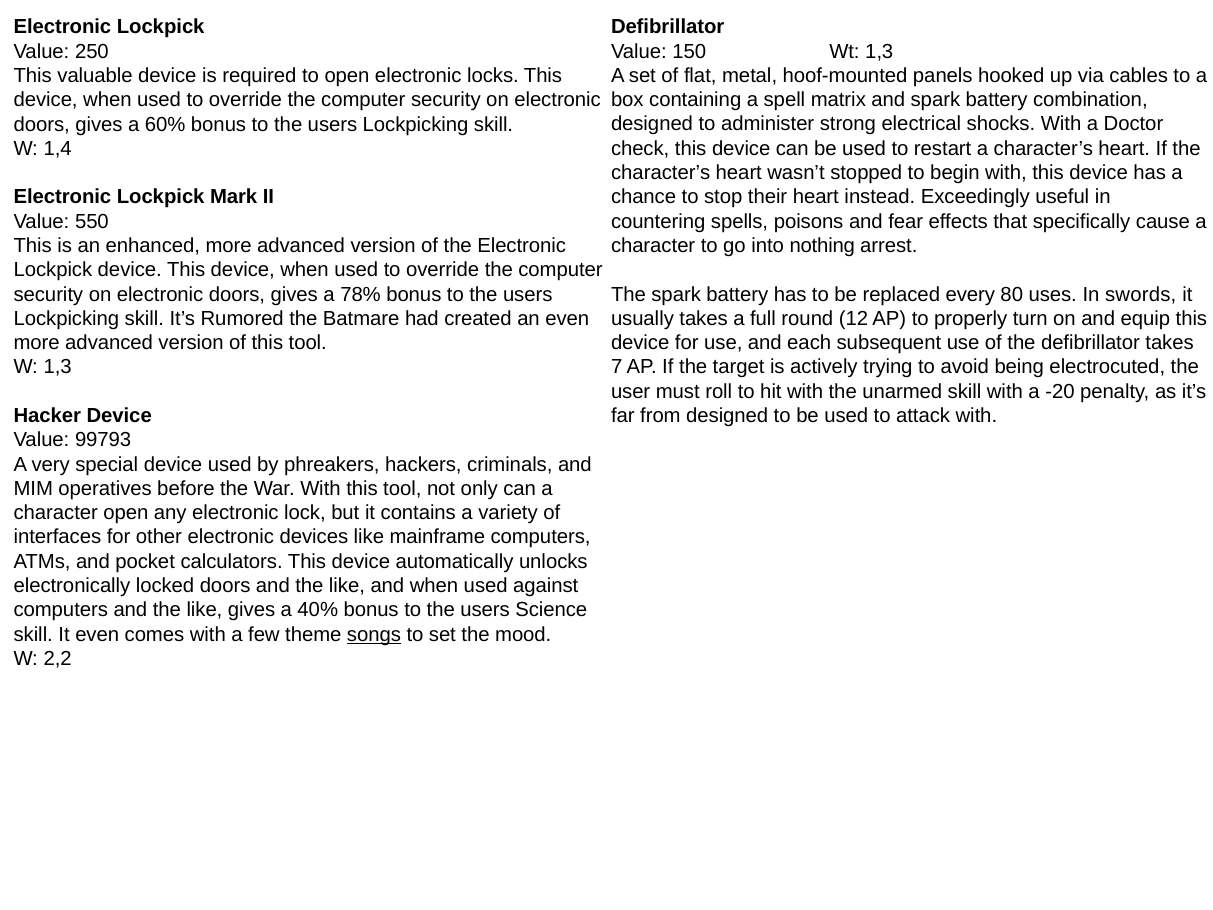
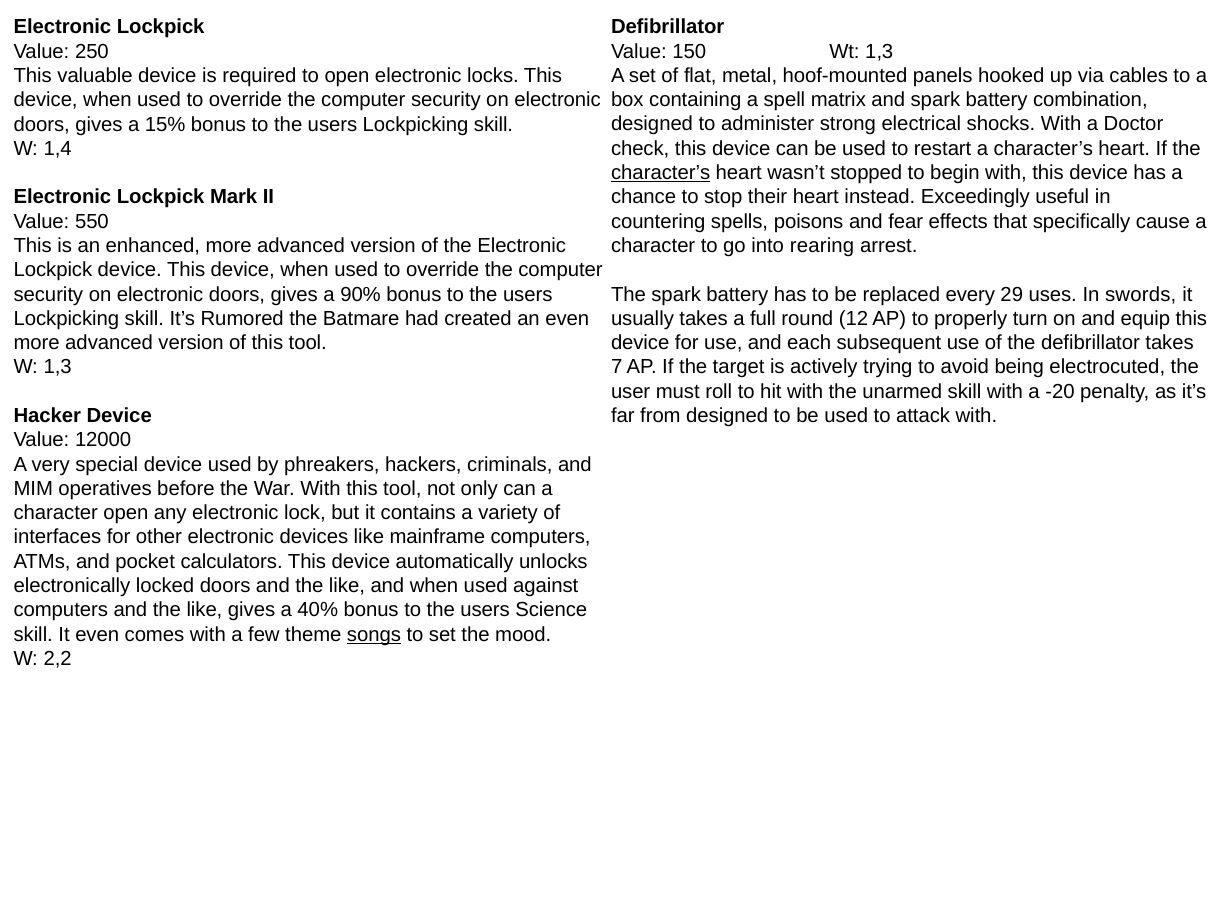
60%: 60% -> 15% (165, 124)
character’s underline: none -> present (661, 173)
nothing: nothing -> rearing (822, 246)
78%: 78% -> 90% (361, 294)
80: 80 -> 29 (1012, 294)
99793: 99793 -> 12000 (103, 440)
